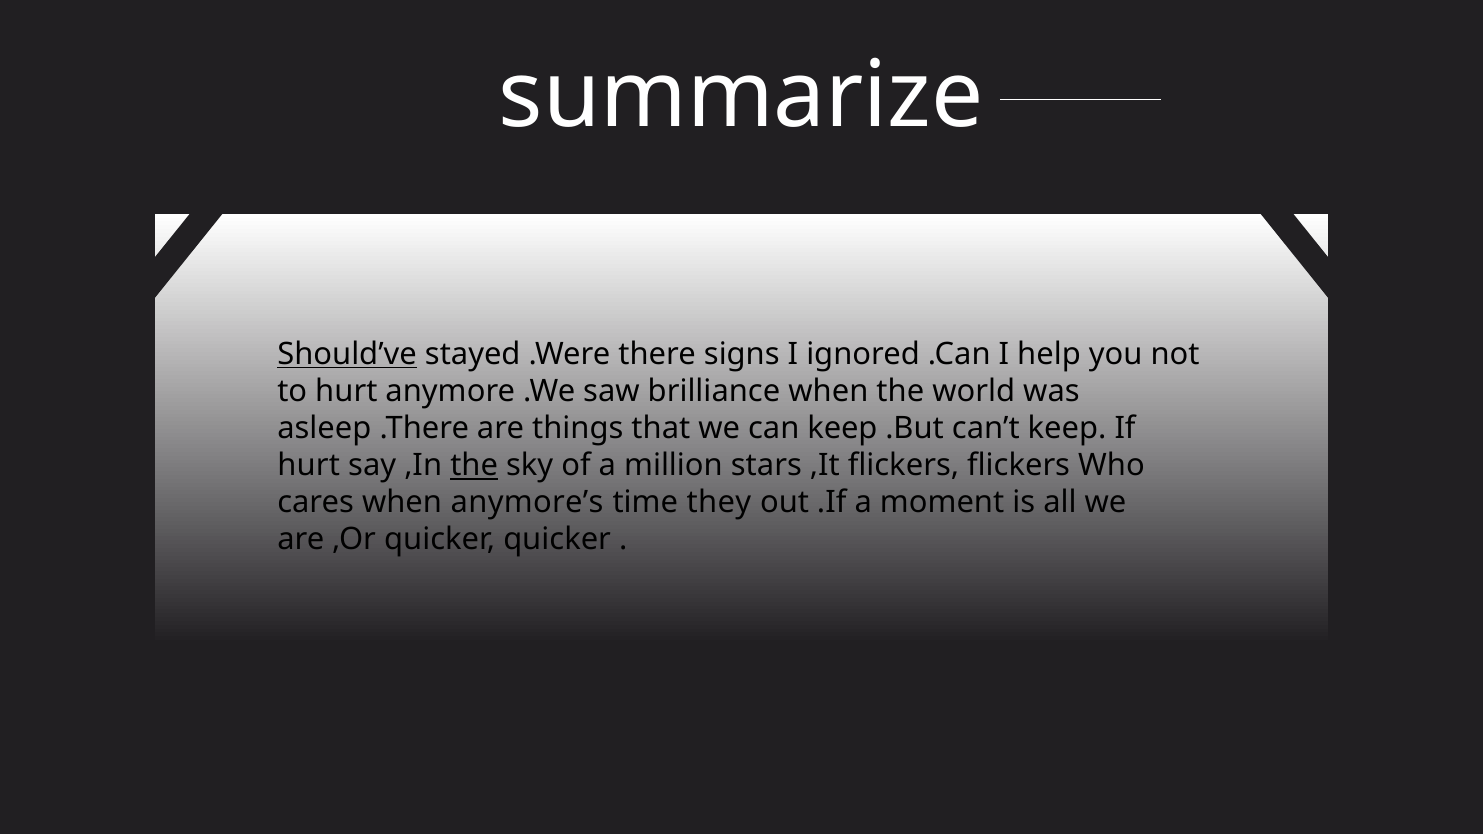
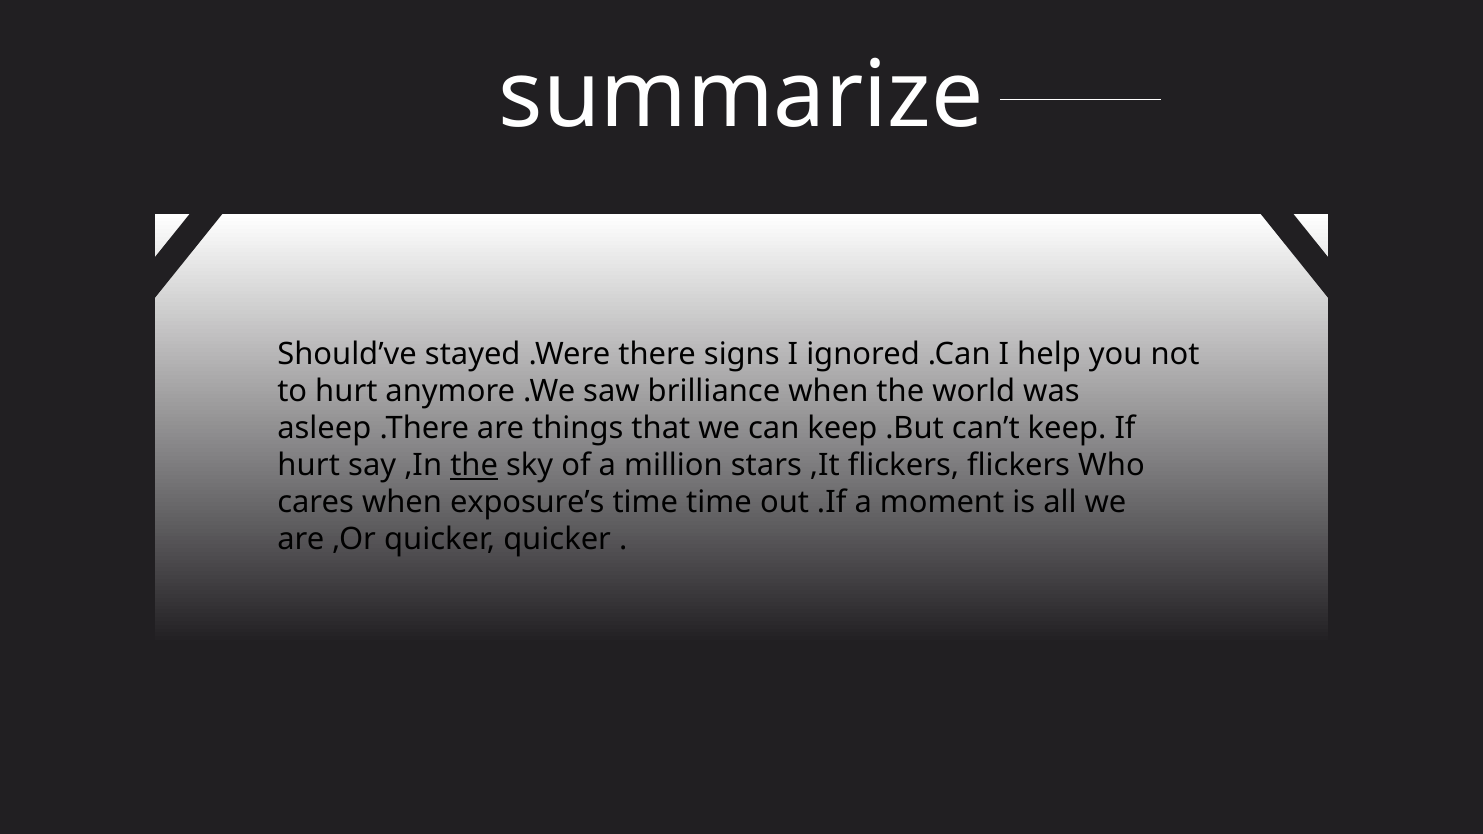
Should’ve underline: present -> none (347, 354)
anymore’s: anymore’s -> exposure’s (527, 503)
time they: they -> time (719, 503)
